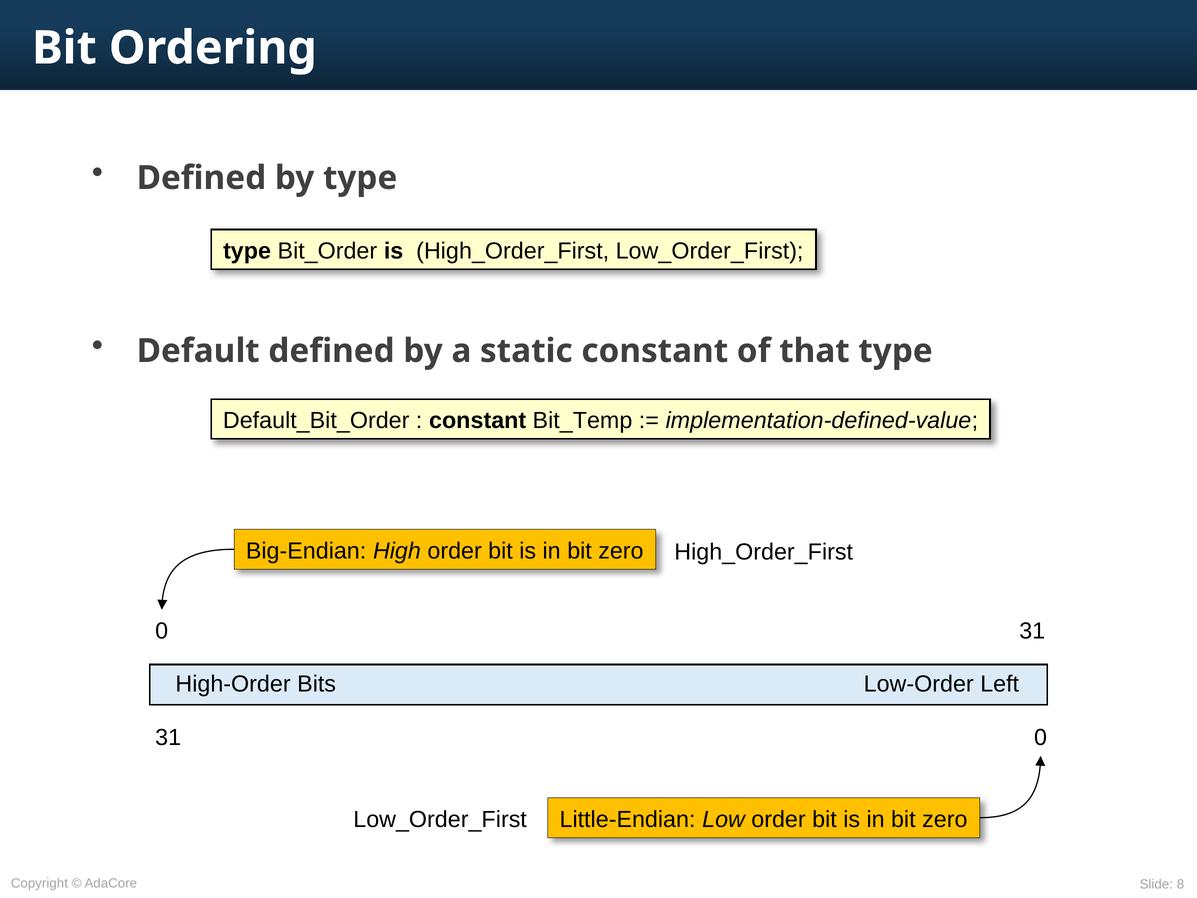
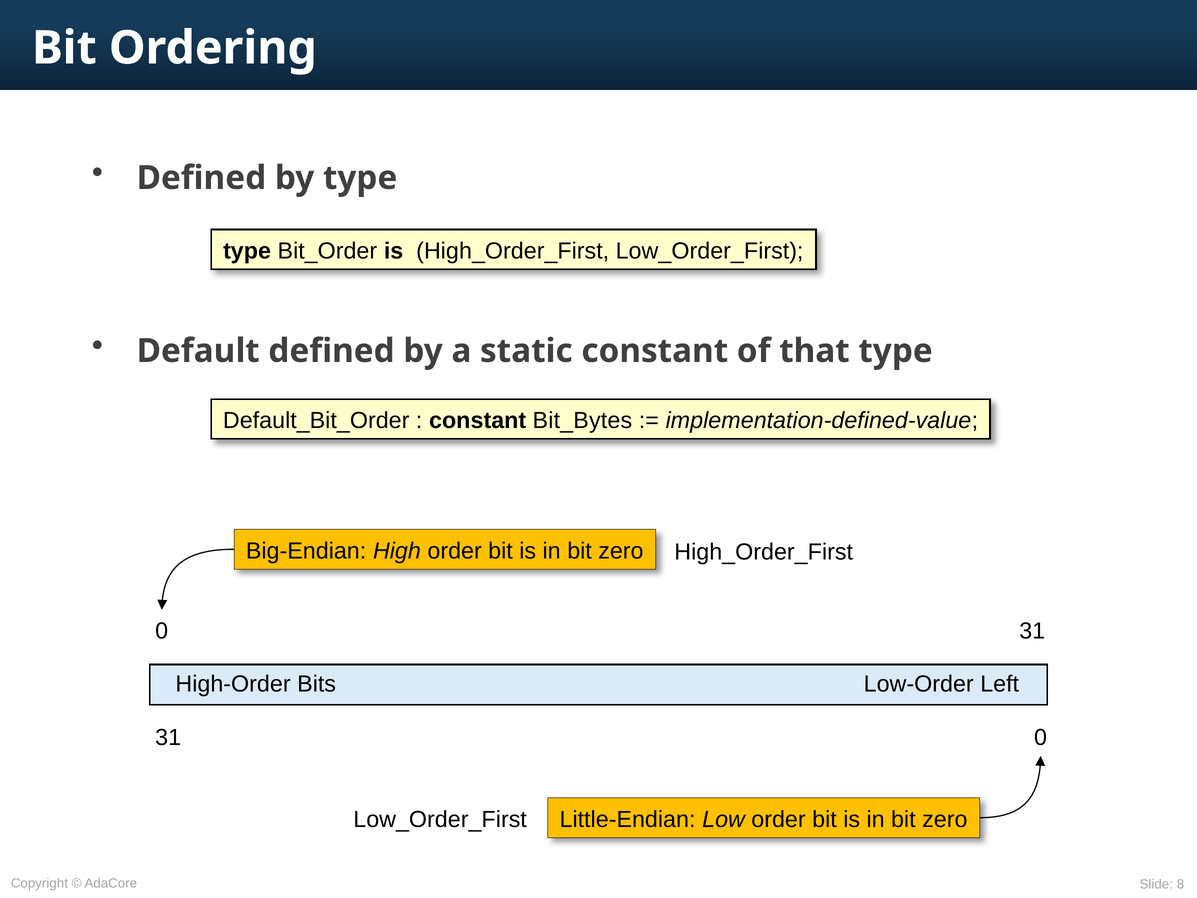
Bit_Temp: Bit_Temp -> Bit_Bytes (582, 421)
